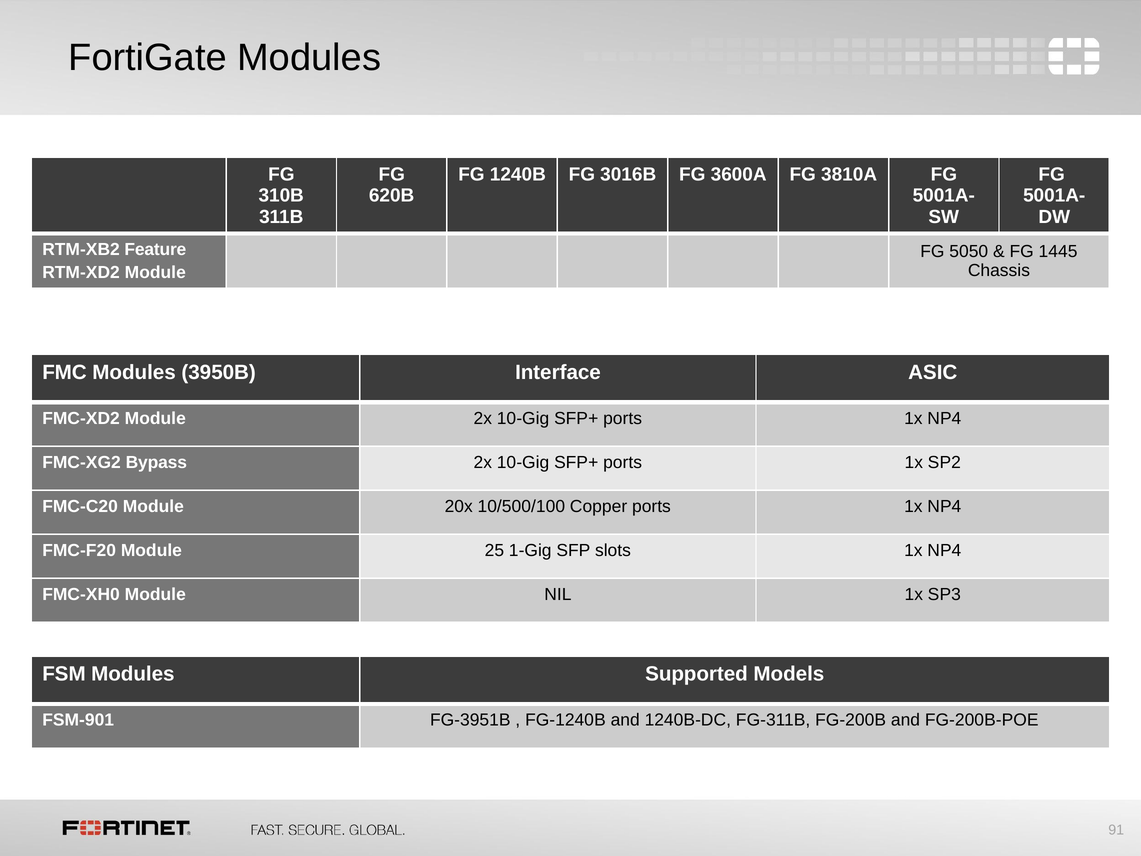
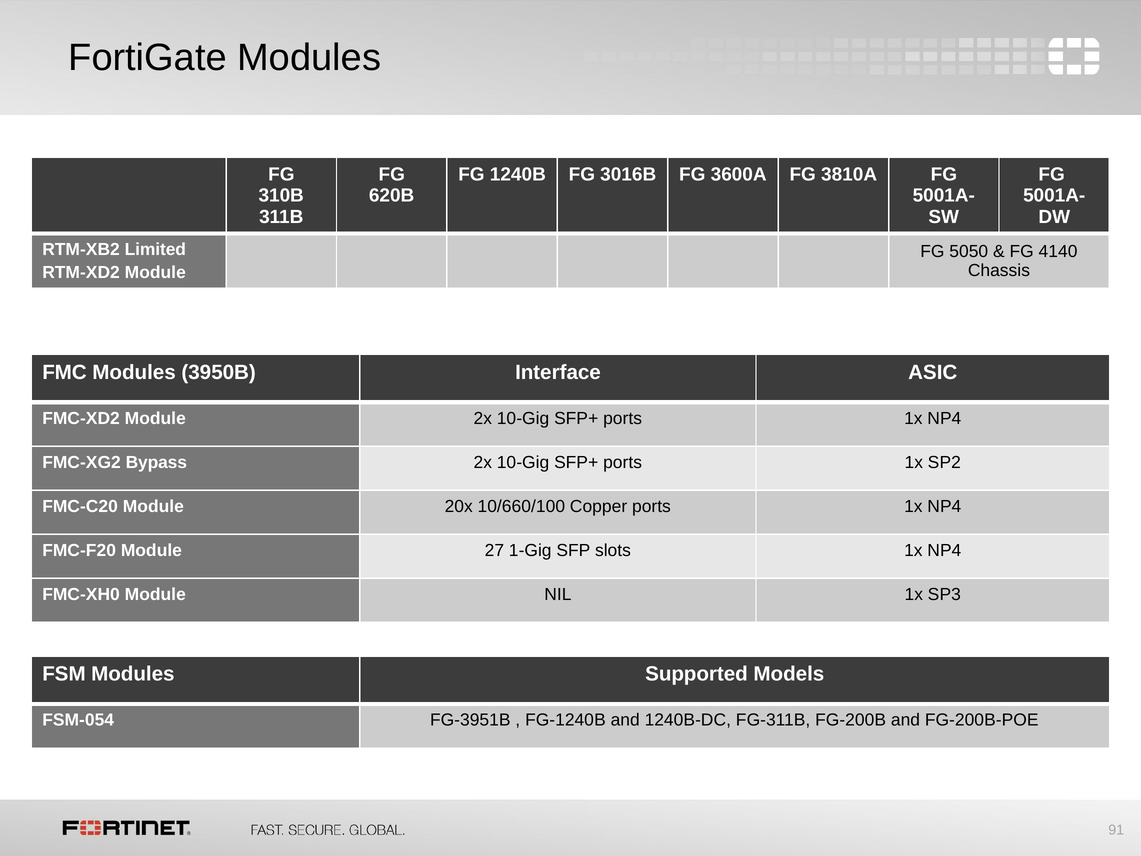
Feature: Feature -> Limited (155, 249)
1445: 1445 -> 4140 (1058, 251)
10/500/100: 10/500/100 -> 10/660/100 (521, 506)
25: 25 -> 27 (494, 550)
FSM-901: FSM-901 -> FSM-054 (78, 720)
